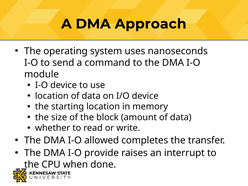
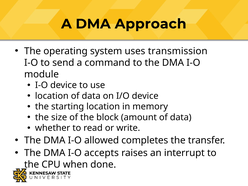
nanoseconds: nanoseconds -> transmission (178, 51)
provide: provide -> accepts (101, 153)
